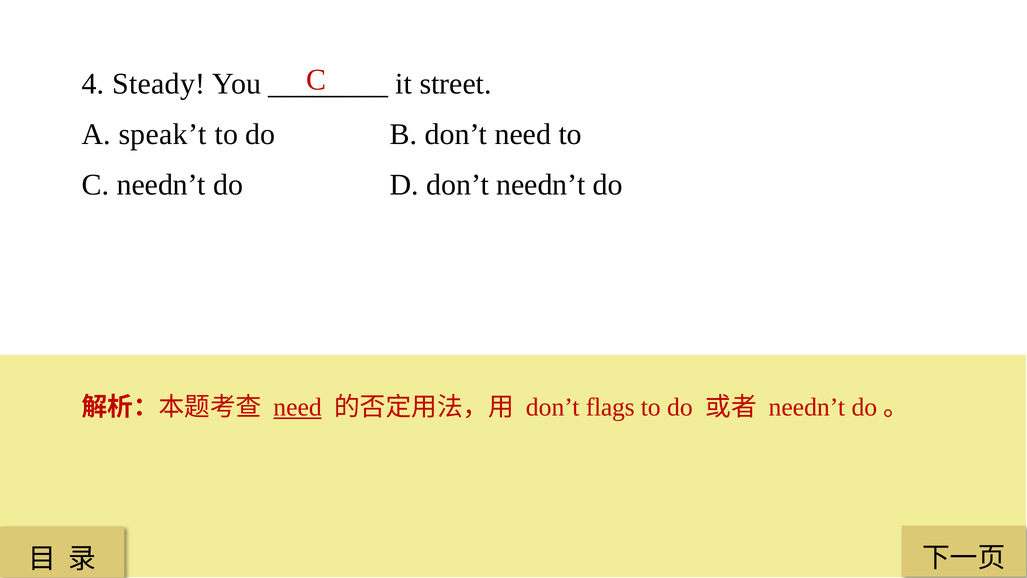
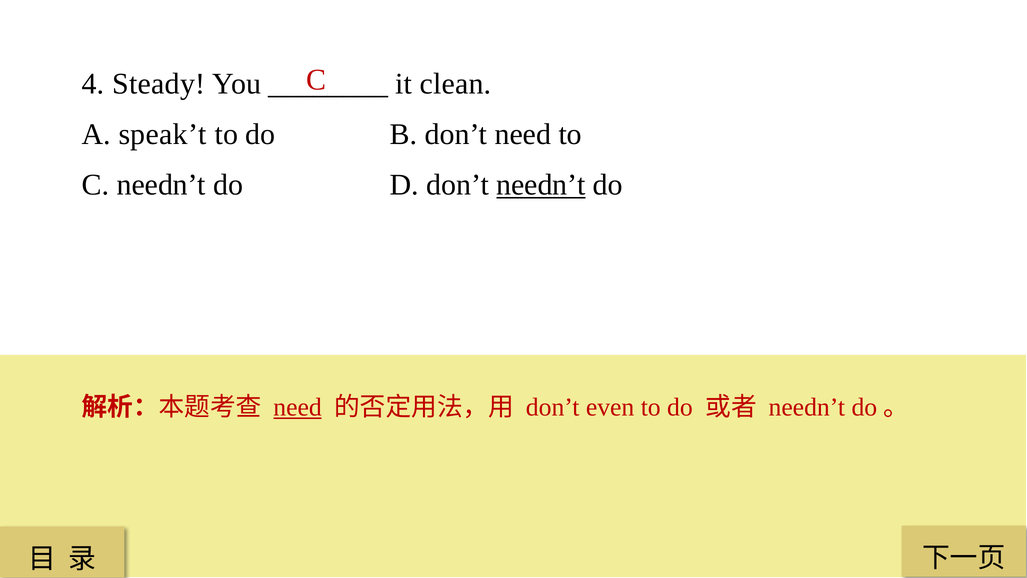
street: street -> clean (455, 84)
needn’t underline: none -> present (541, 185)
flags: flags -> even (610, 407)
